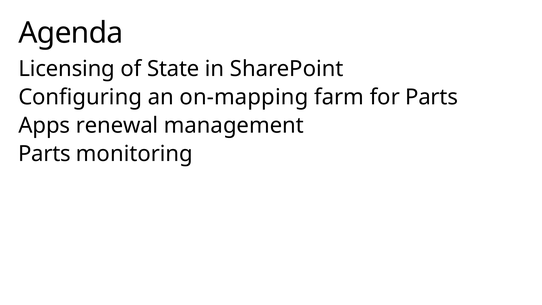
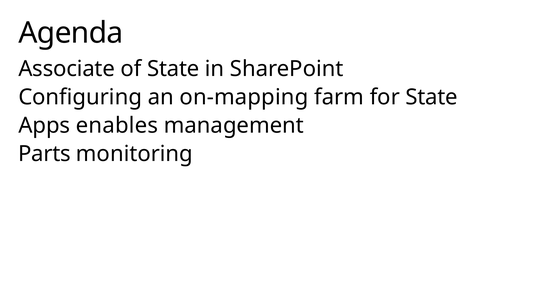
Licensing: Licensing -> Associate (67, 69)
for Parts: Parts -> State (432, 97)
renewal: renewal -> enables (117, 125)
